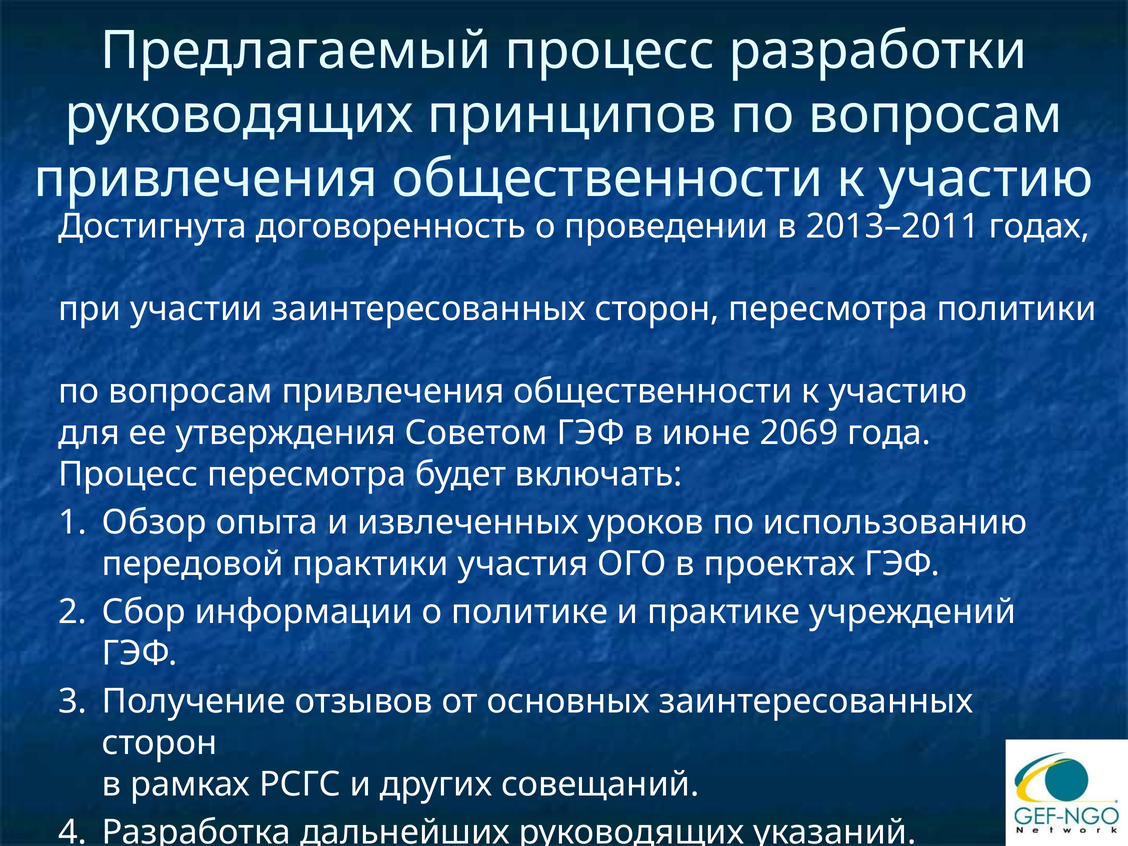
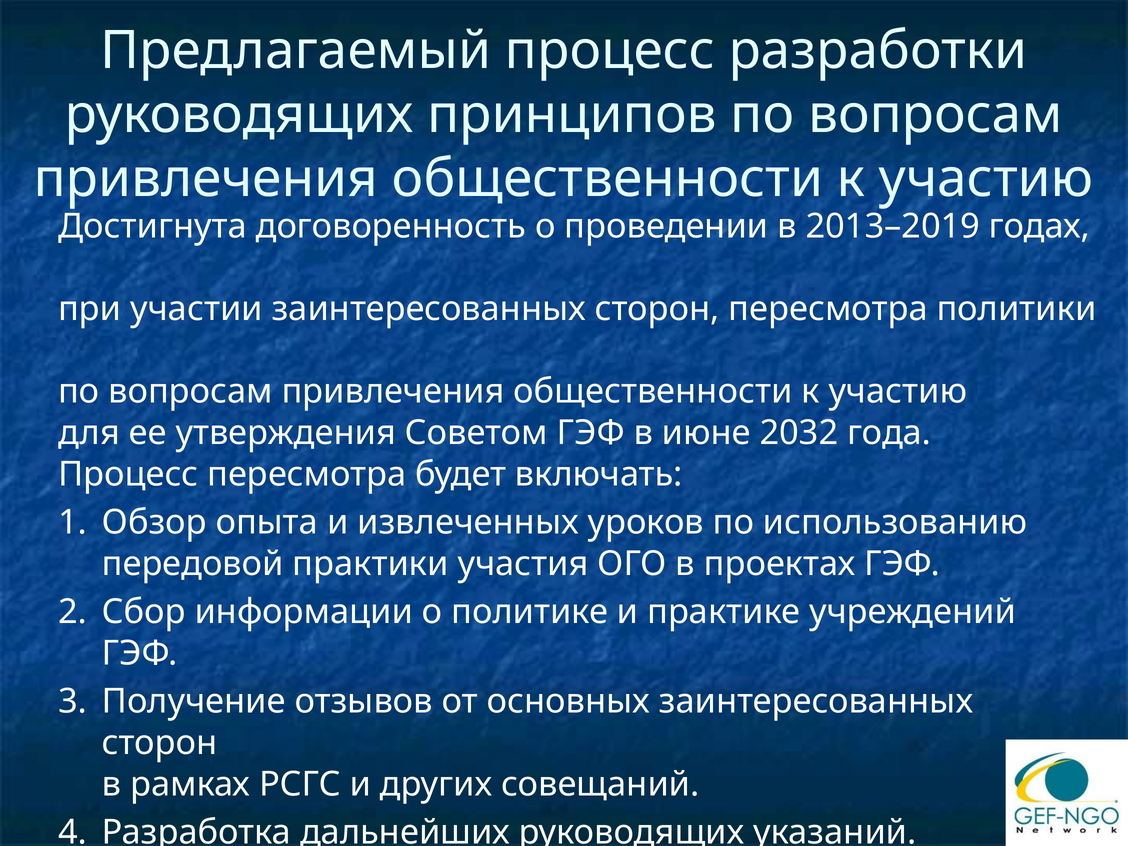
2013–2011: 2013–2011 -> 2013–2019 (893, 226)
2069: 2069 -> 2032 (799, 433)
